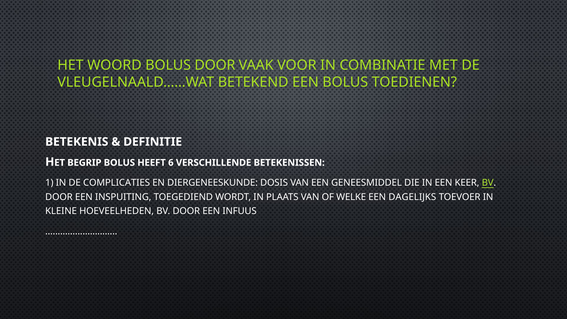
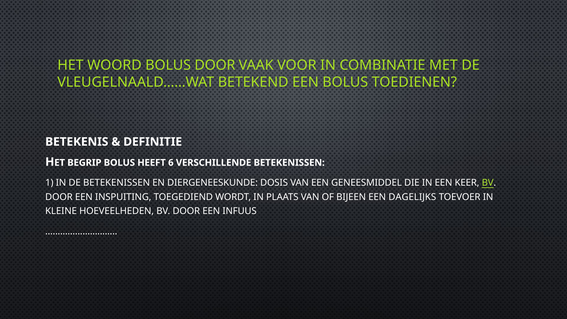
DE COMPLICATIES: COMPLICATIES -> BETEKENISSEN (117, 183)
WELKE: WELKE -> BIJEEN (351, 197)
